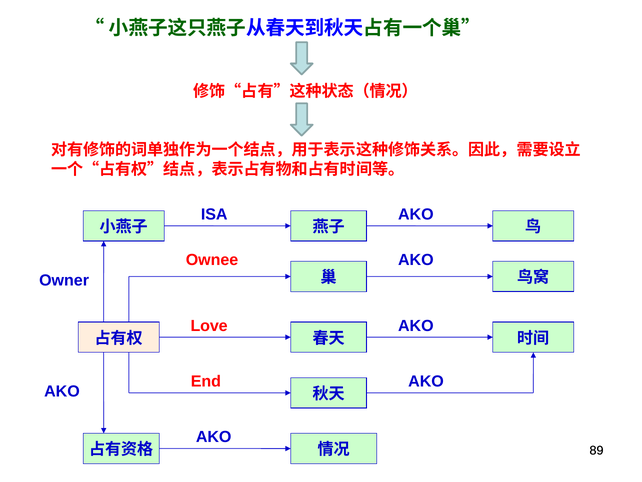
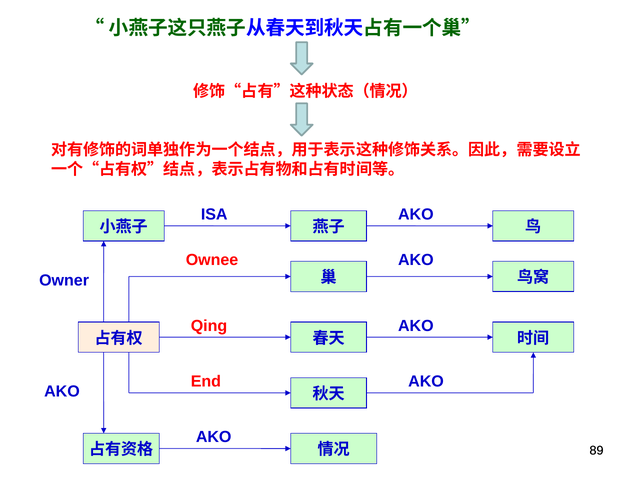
Love: Love -> Qing (209, 325)
